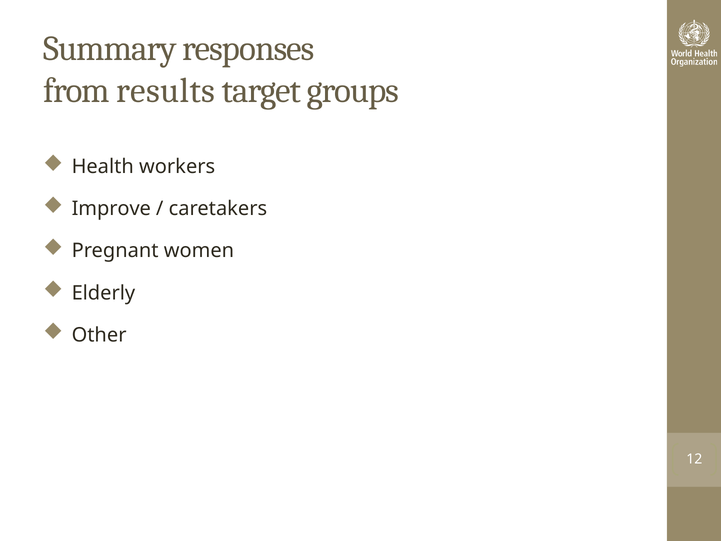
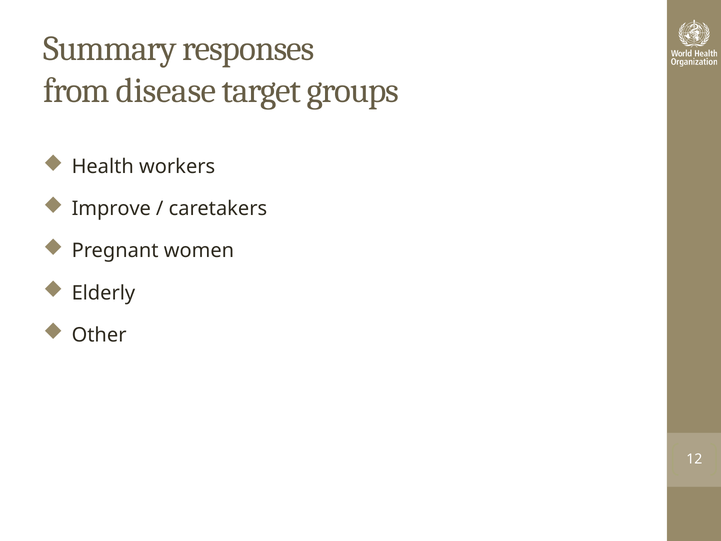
results: results -> disease (166, 91)
